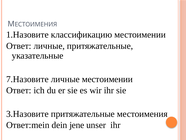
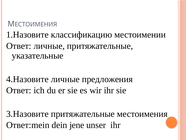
7.Назовите: 7.Назовите -> 4.Назовите (27, 79)
личные местоимении: местоимении -> предложения (107, 79)
